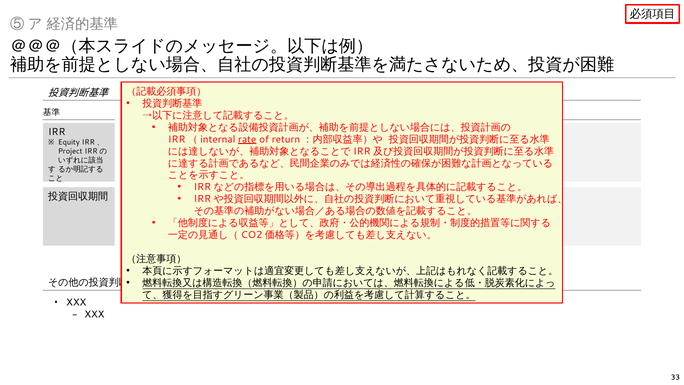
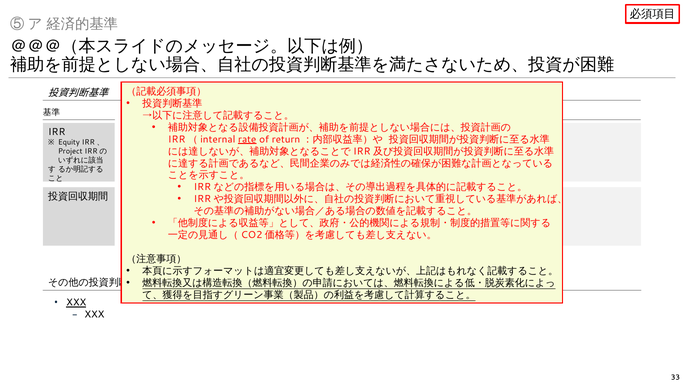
XXX underline: none -> present (76, 303)
